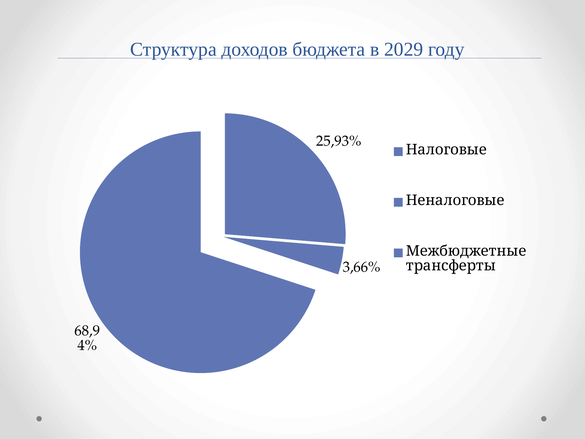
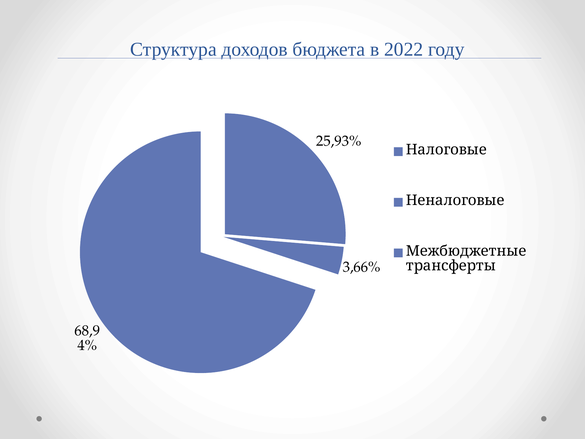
2029: 2029 -> 2022 (404, 49)
